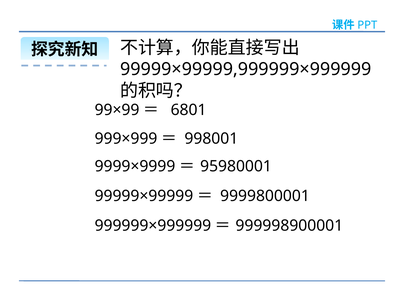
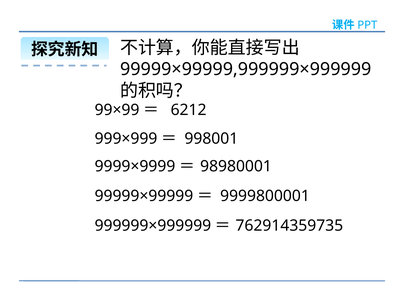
6801: 6801 -> 6212 (189, 110)
95980001: 95980001 -> 98980001 (236, 166)
999998900001: 999998900001 -> 762914359735 (289, 226)
